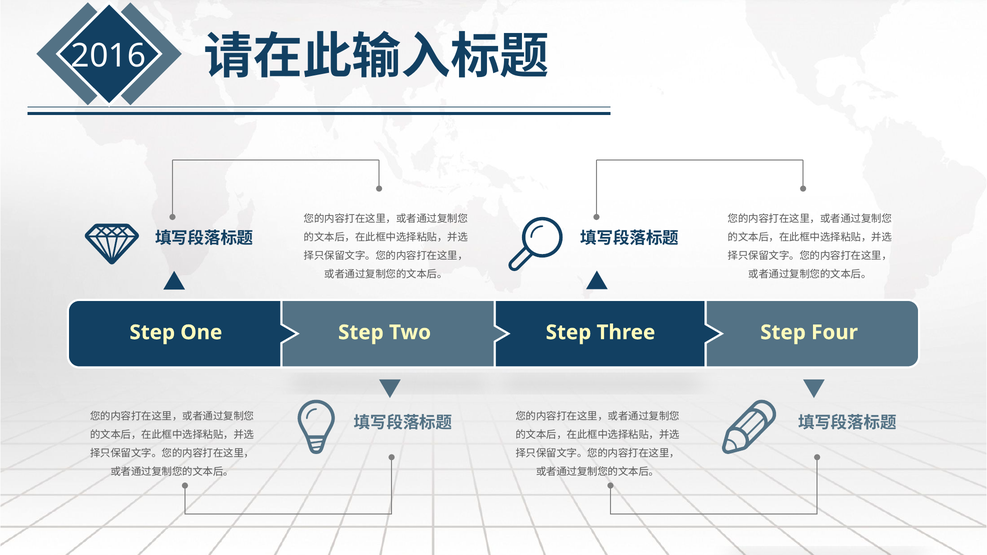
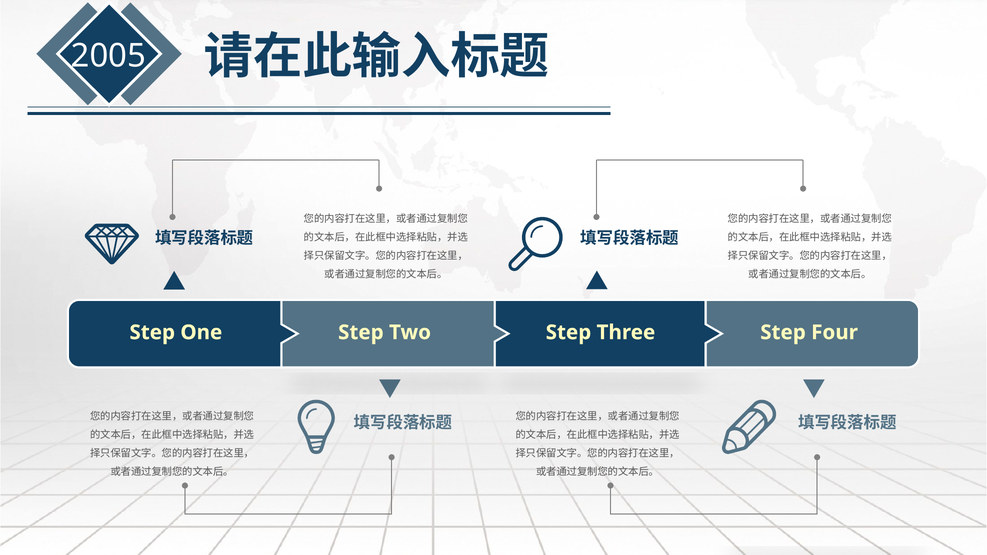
2016: 2016 -> 2005 (108, 56)
